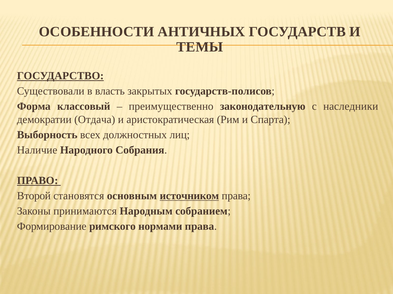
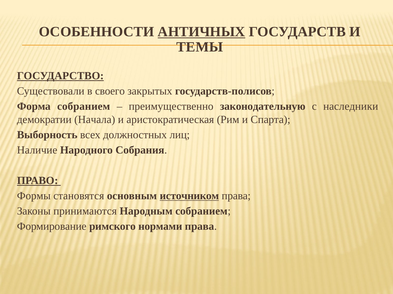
АНТИЧНЫХ underline: none -> present (201, 32)
власть: власть -> своего (110, 91)
Форма классовый: классовый -> собранием (84, 107)
Отдача: Отдача -> Начала (95, 120)
Второй: Второй -> Формы (34, 196)
